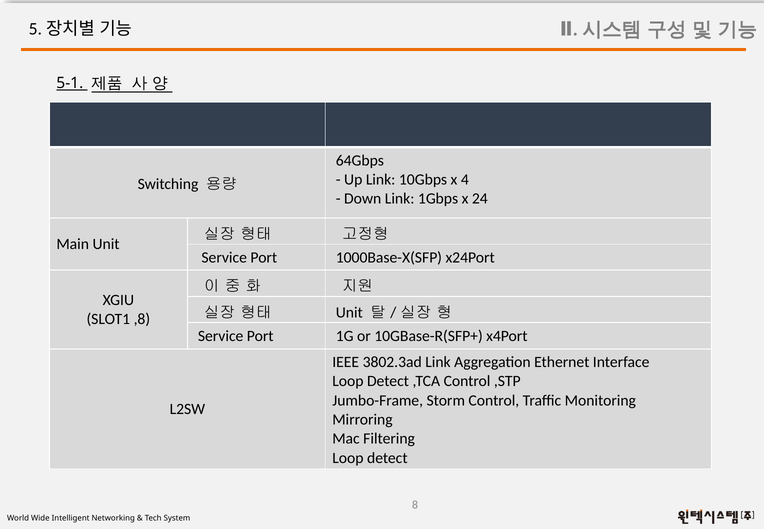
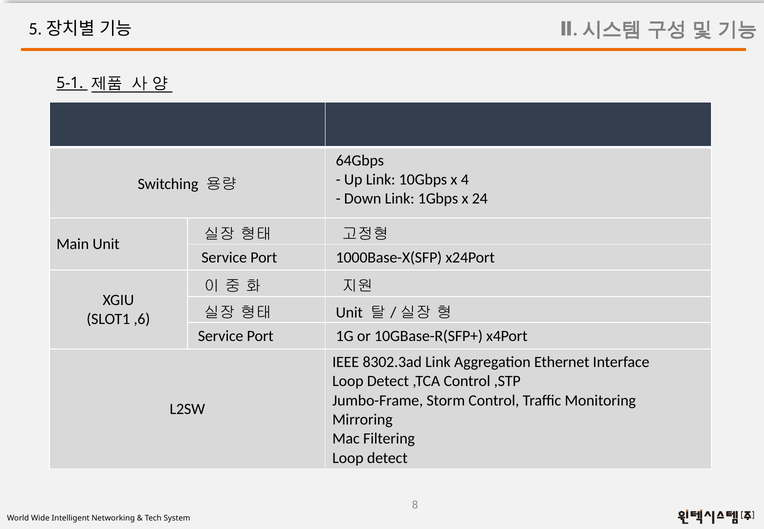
,8: ,8 -> ,6 (142, 319)
3802.3ad: 3802.3ad -> 8302.3ad (392, 362)
